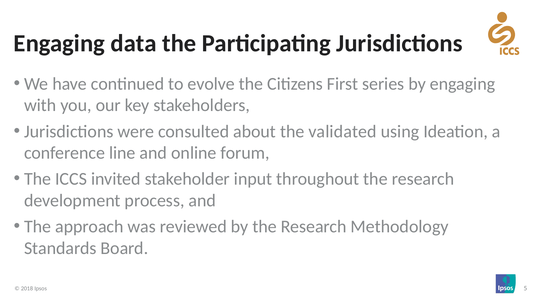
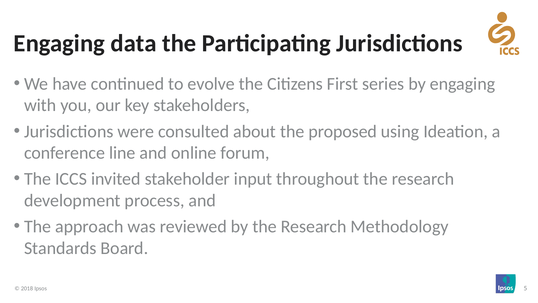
validated: validated -> proposed (343, 131)
